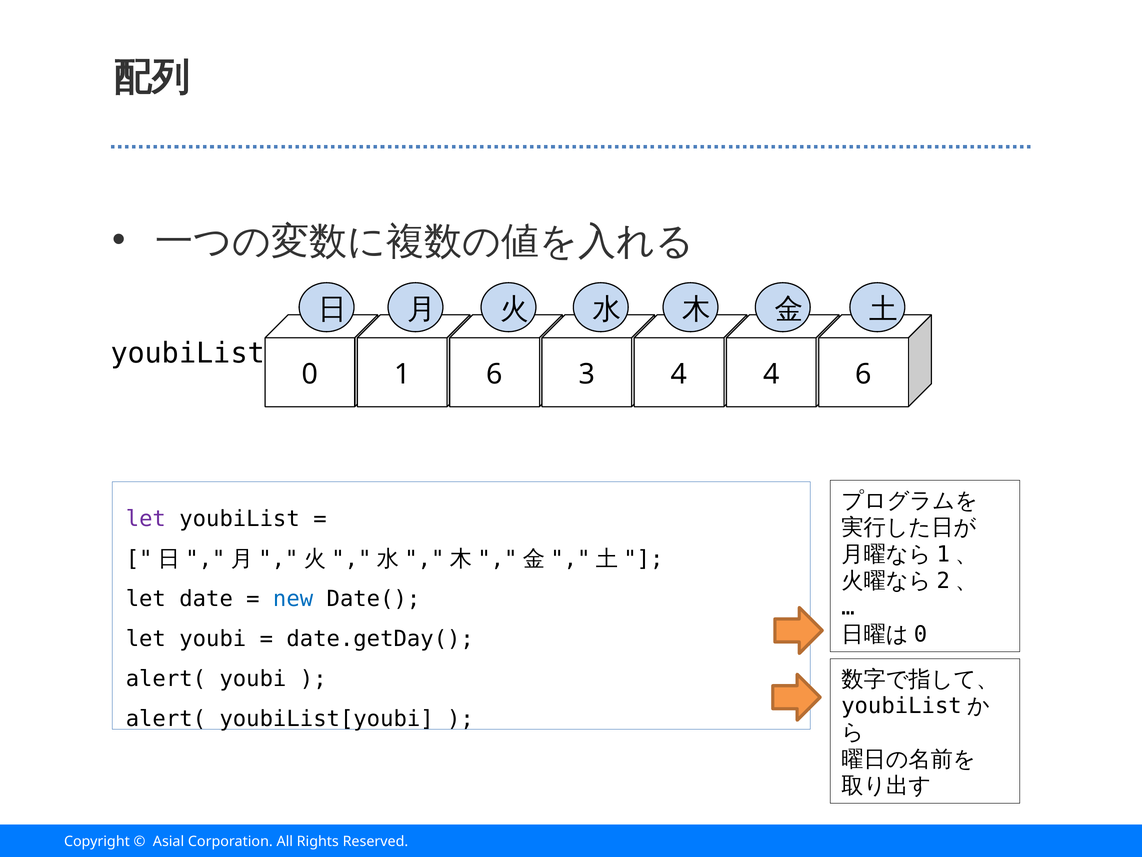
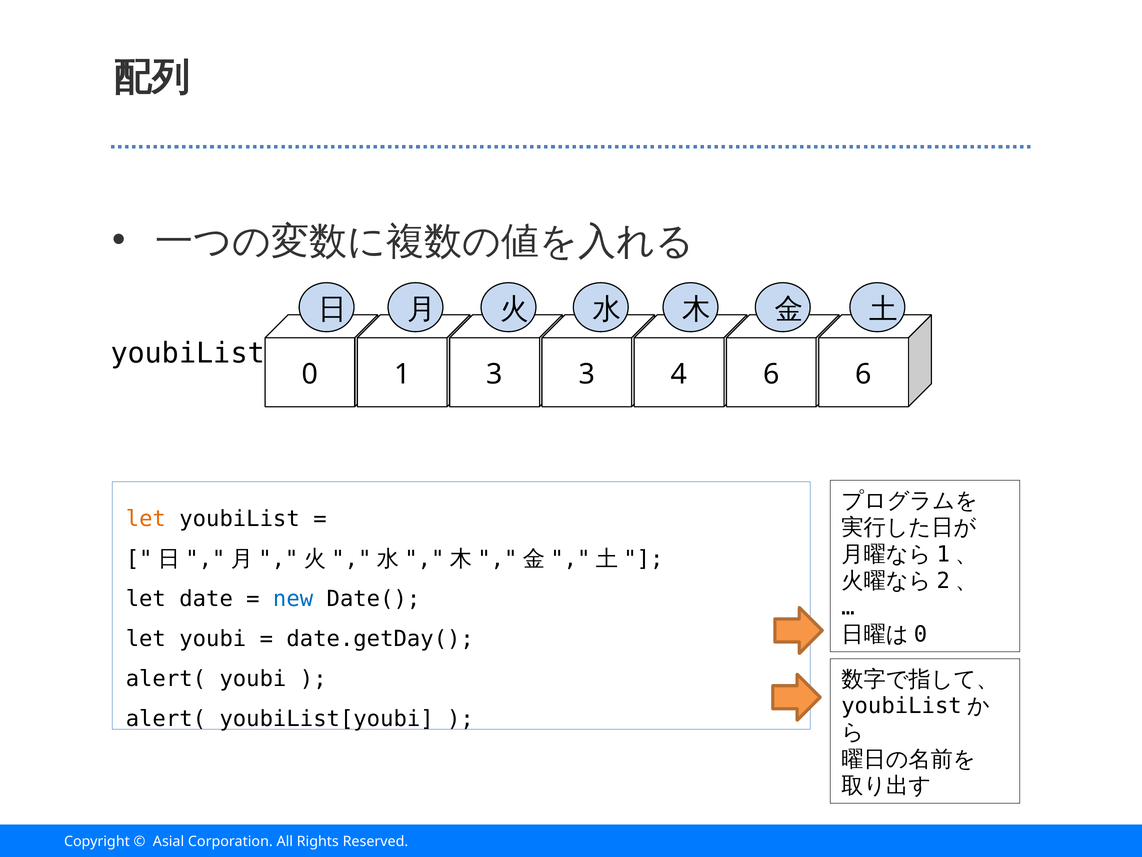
1 6: 6 -> 3 (495, 374)
4 4: 4 -> 6 (771, 374)
let colour: purple -> orange (146, 518)
